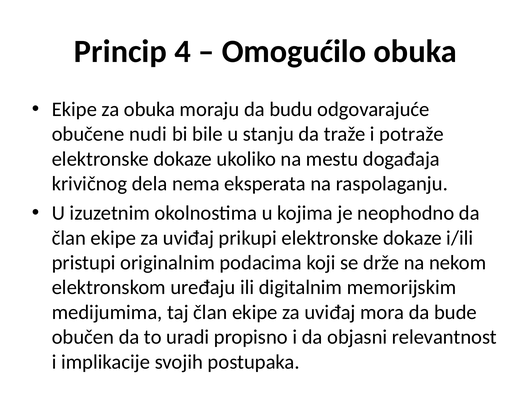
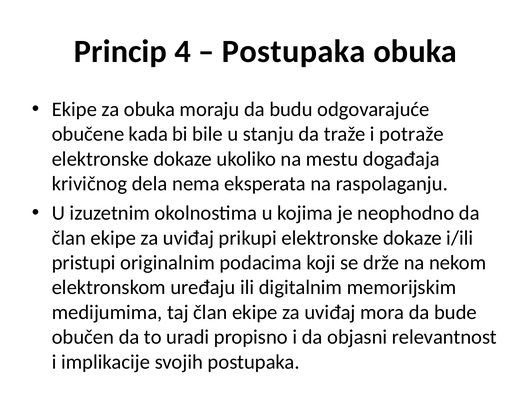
Omogućilo: Omogućilo -> Postupaka (294, 51)
nudi: nudi -> kada (148, 134)
